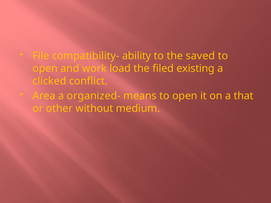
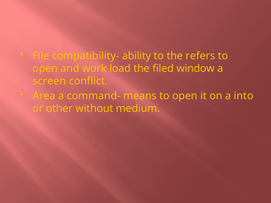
saved: saved -> refers (200, 56)
existing: existing -> window (196, 68)
clicked: clicked -> screen (49, 81)
organized-: organized- -> command- (94, 96)
that: that -> into (244, 96)
